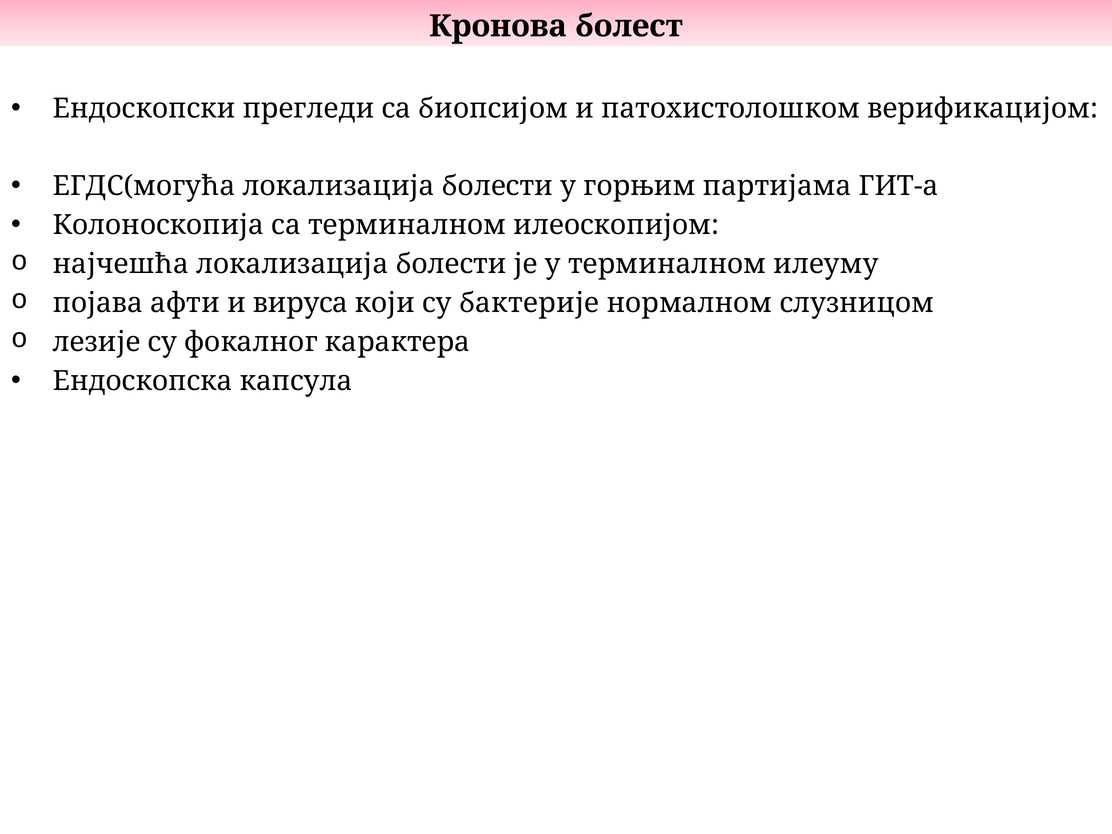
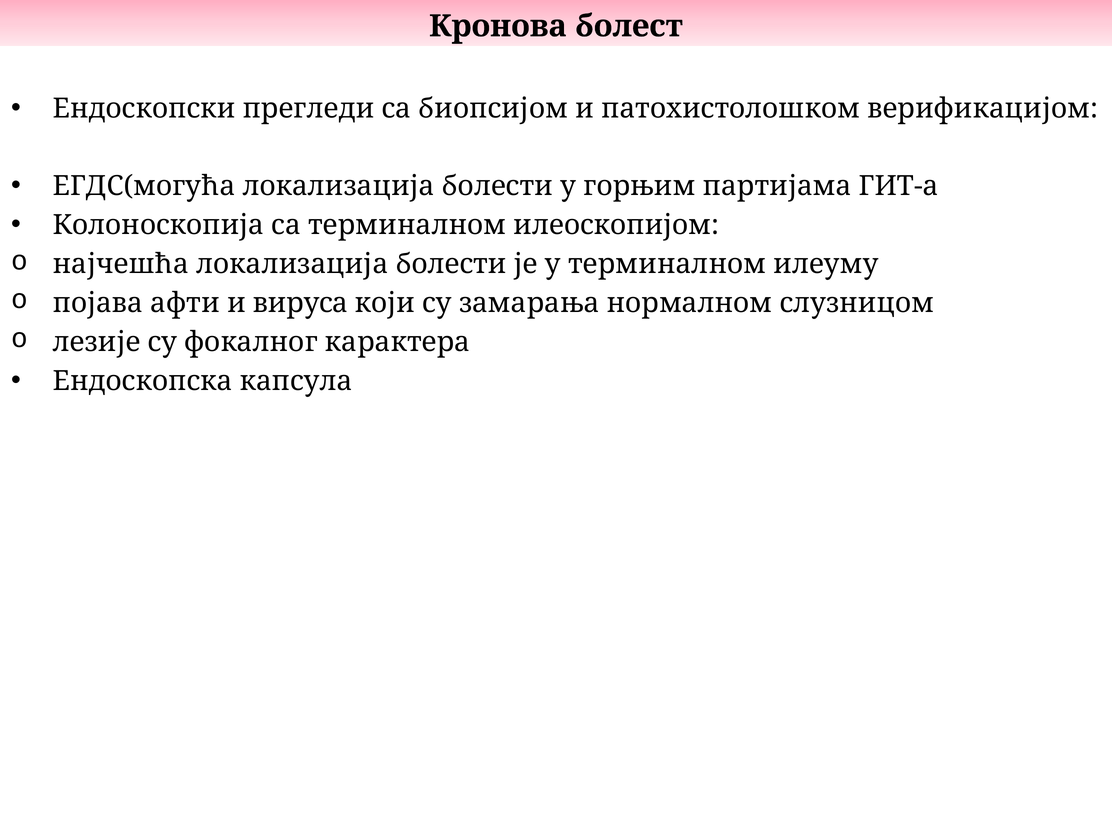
бактерије: бактерије -> замарања (529, 303)
